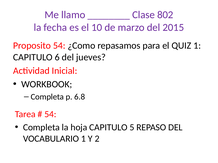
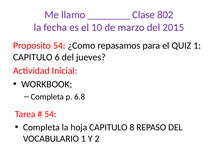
5: 5 -> 8 (132, 128)
